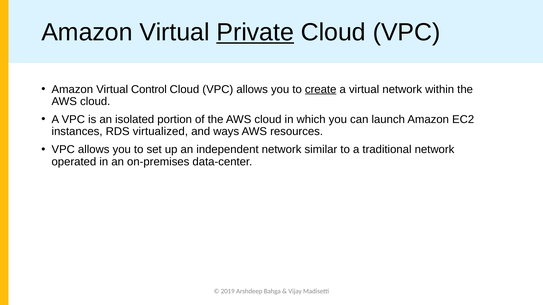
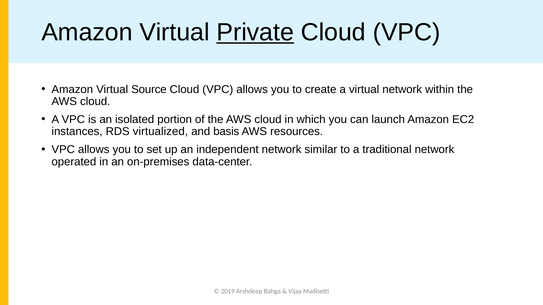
Control: Control -> Source (149, 89)
create underline: present -> none (321, 89)
ways: ways -> basis (226, 132)
